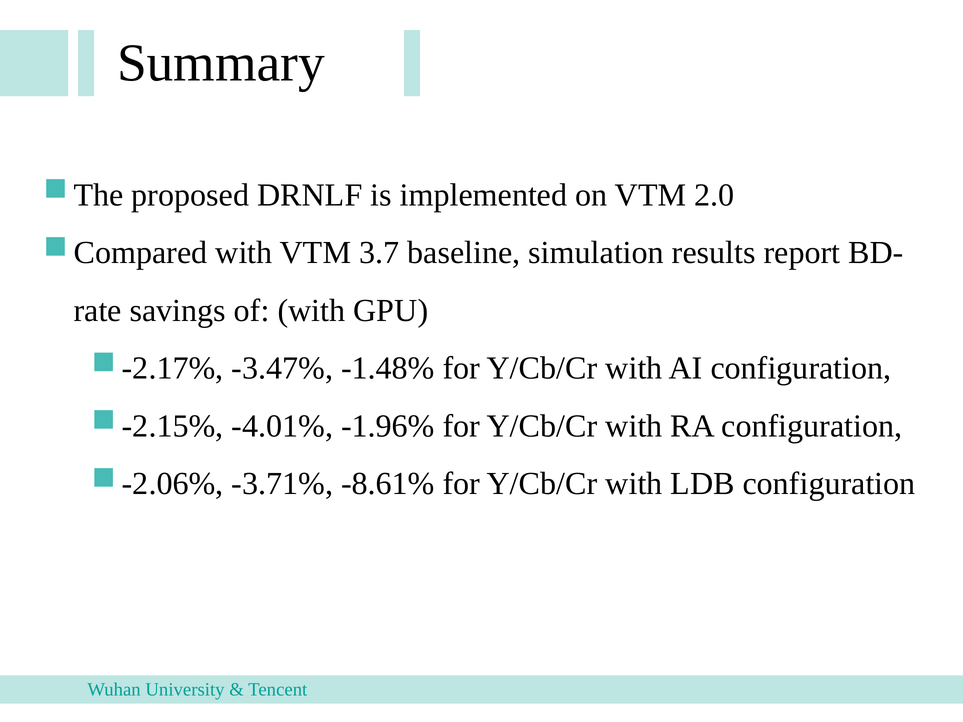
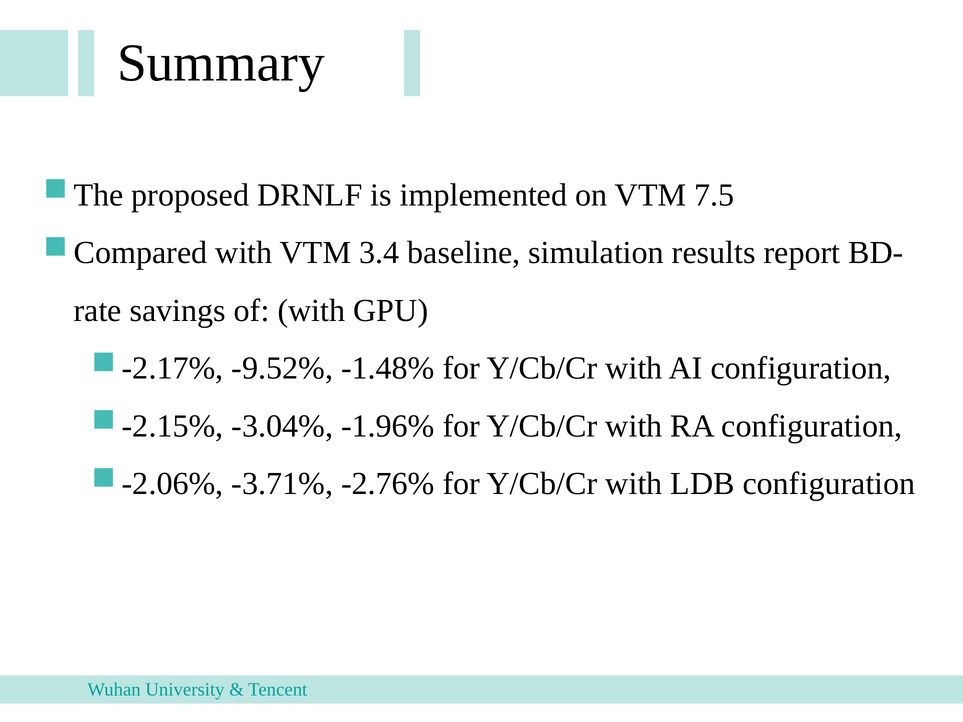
2.0: 2.0 -> 7.5 (714, 195)
3.7: 3.7 -> 3.4 (379, 253)
-3.47%: -3.47% -> -9.52% (282, 368)
-4.01%: -4.01% -> -3.04% (282, 426)
-8.61%: -8.61% -> -2.76% (388, 484)
